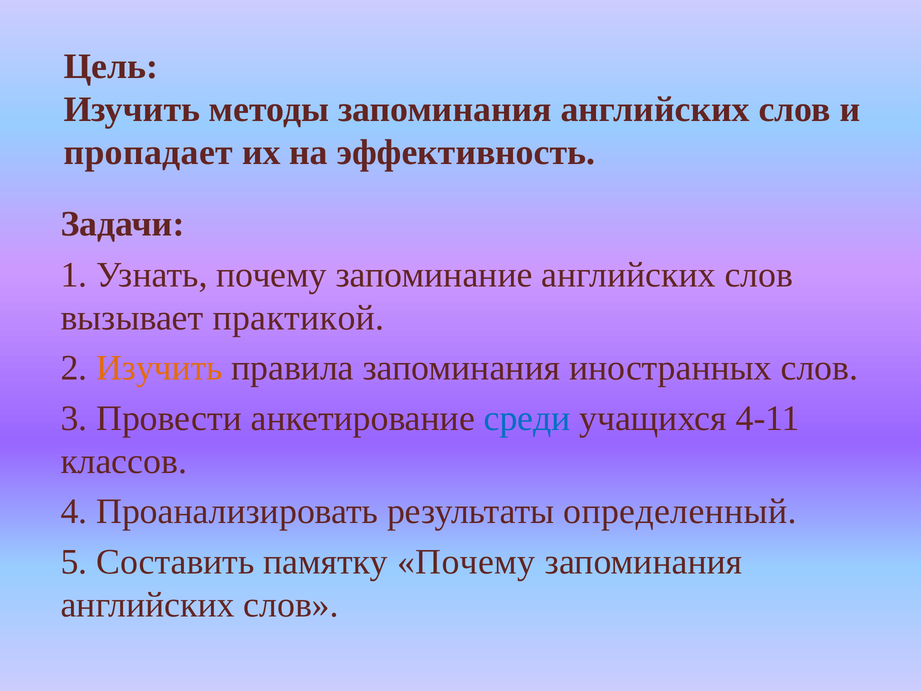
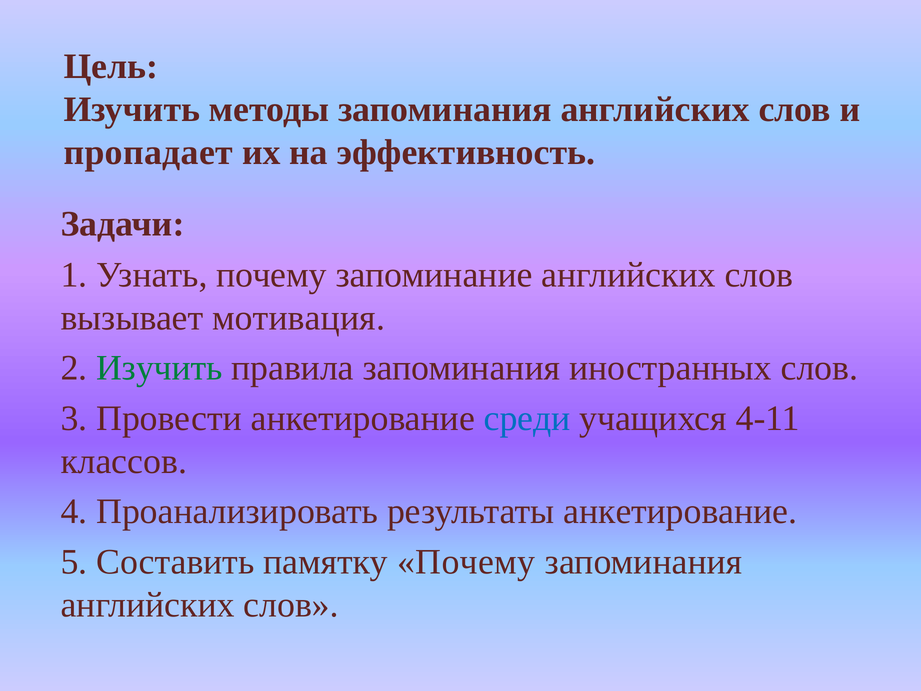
практикой: практикой -> мотивация (299, 318)
Изучить colour: orange -> green (159, 368)
результаты определенный: определенный -> анкетирование (680, 511)
